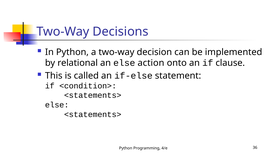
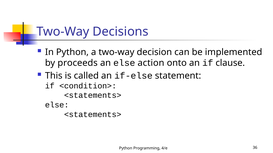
relational: relational -> proceeds (78, 63)
